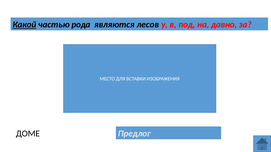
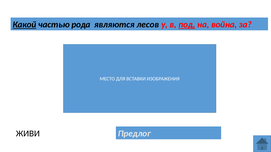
под underline: none -> present (187, 25)
давно: давно -> война (224, 25)
ДОМЕ: ДОМЕ -> ЖИВИ (28, 134)
